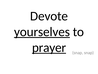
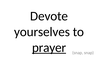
yourselves underline: present -> none (42, 32)
